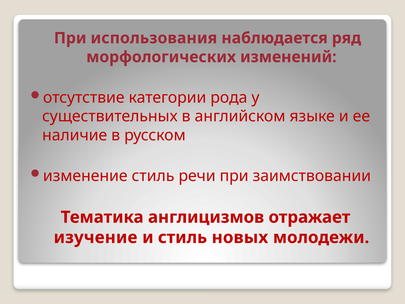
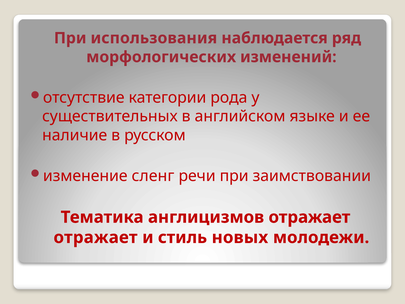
изменение стиль: стиль -> сленг (153, 176)
изучение: изучение -> отражает (95, 237)
